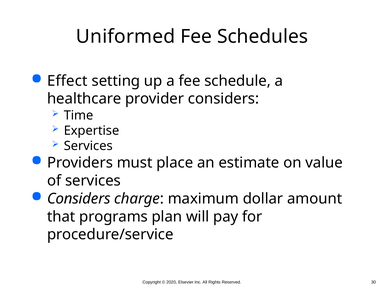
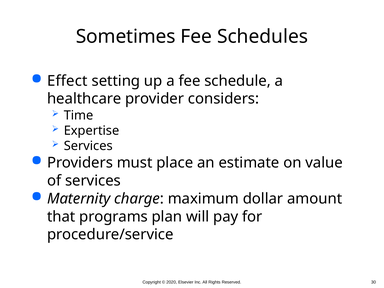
Uniformed: Uniformed -> Sometimes (126, 37)
Considers: Considers -> Maternity (79, 199)
